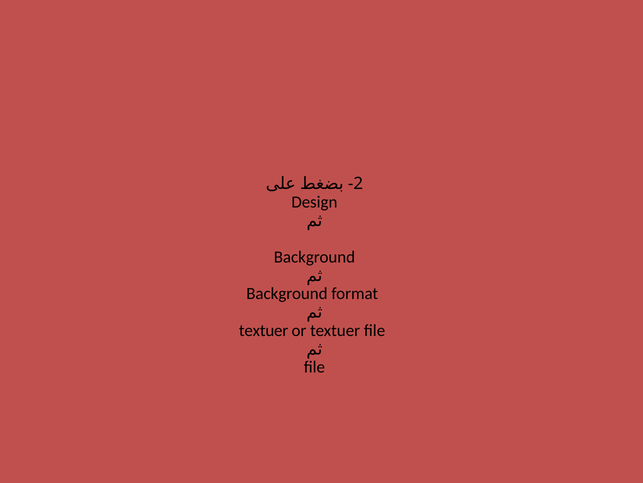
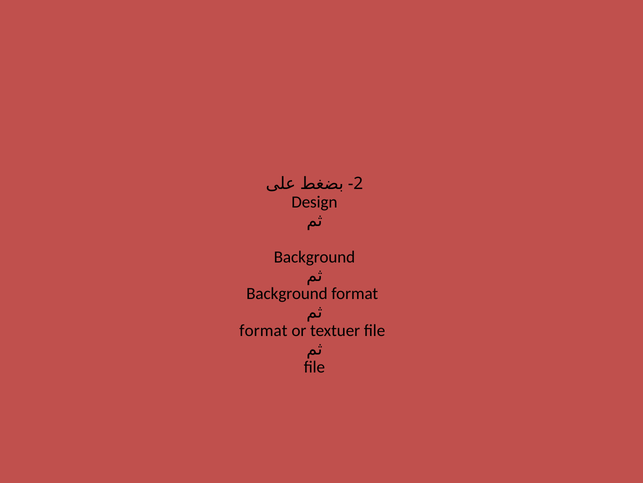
textuer: textuer -> format (263, 330)
